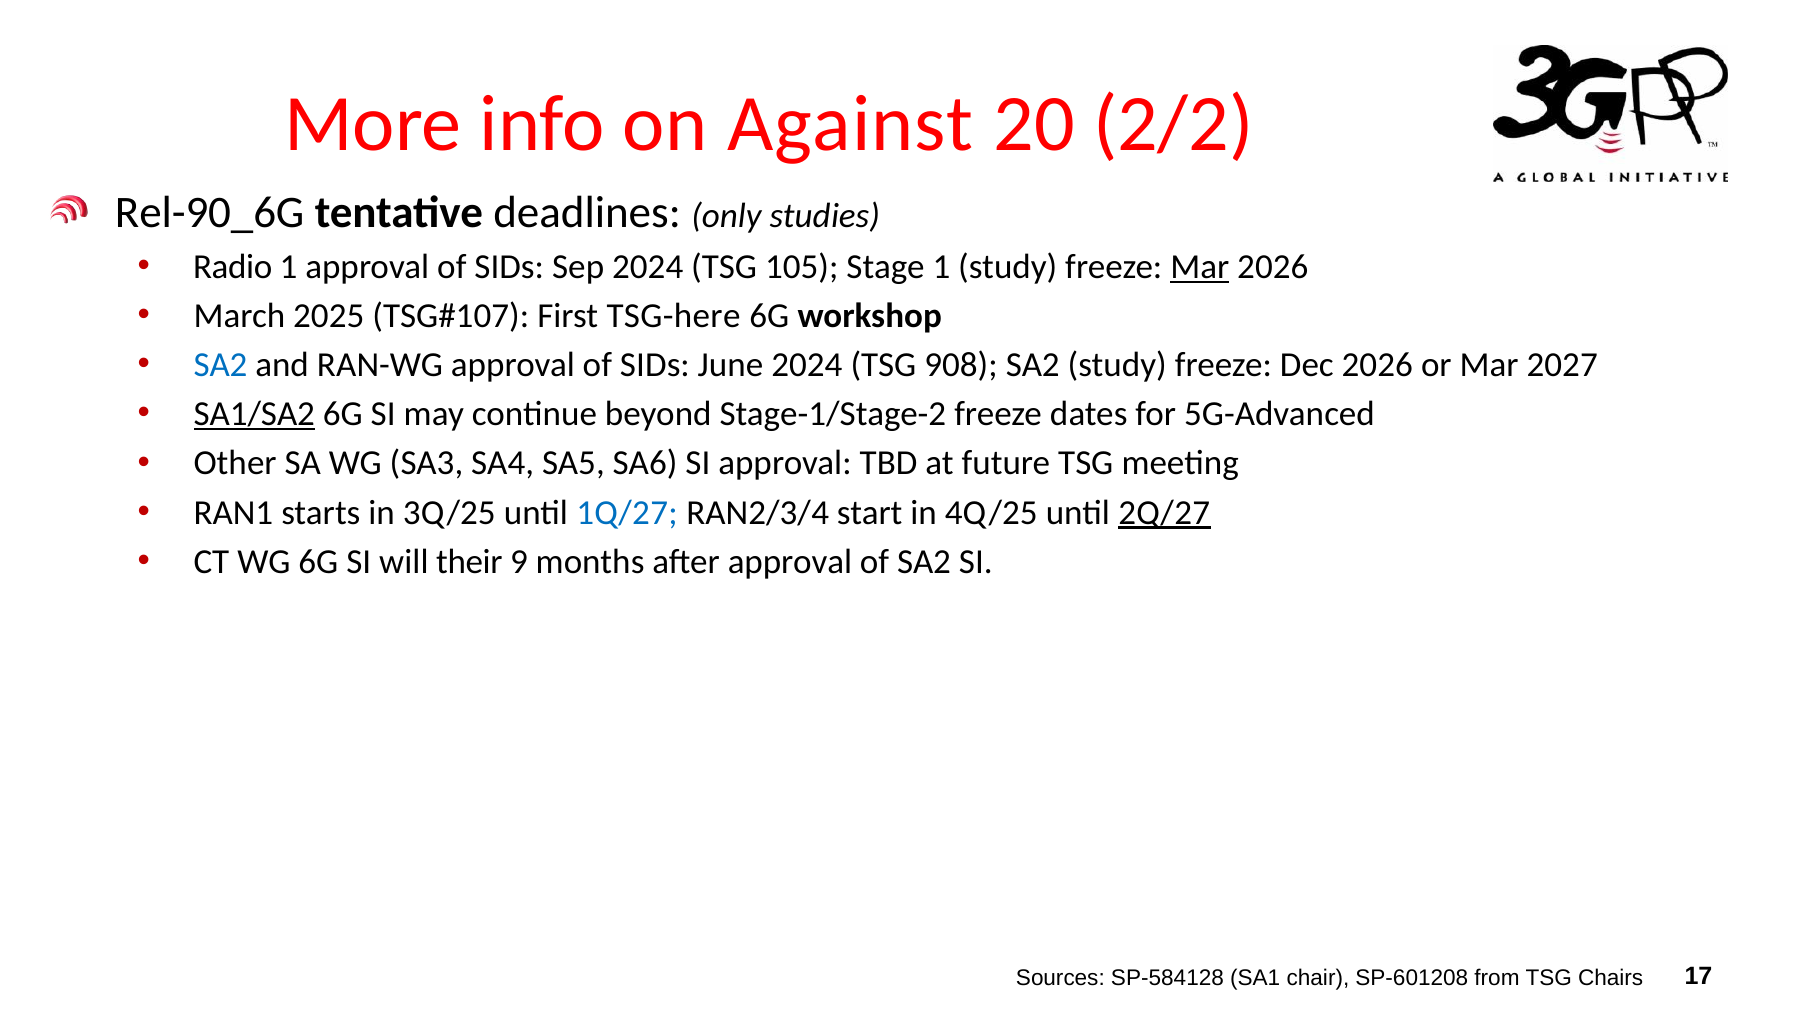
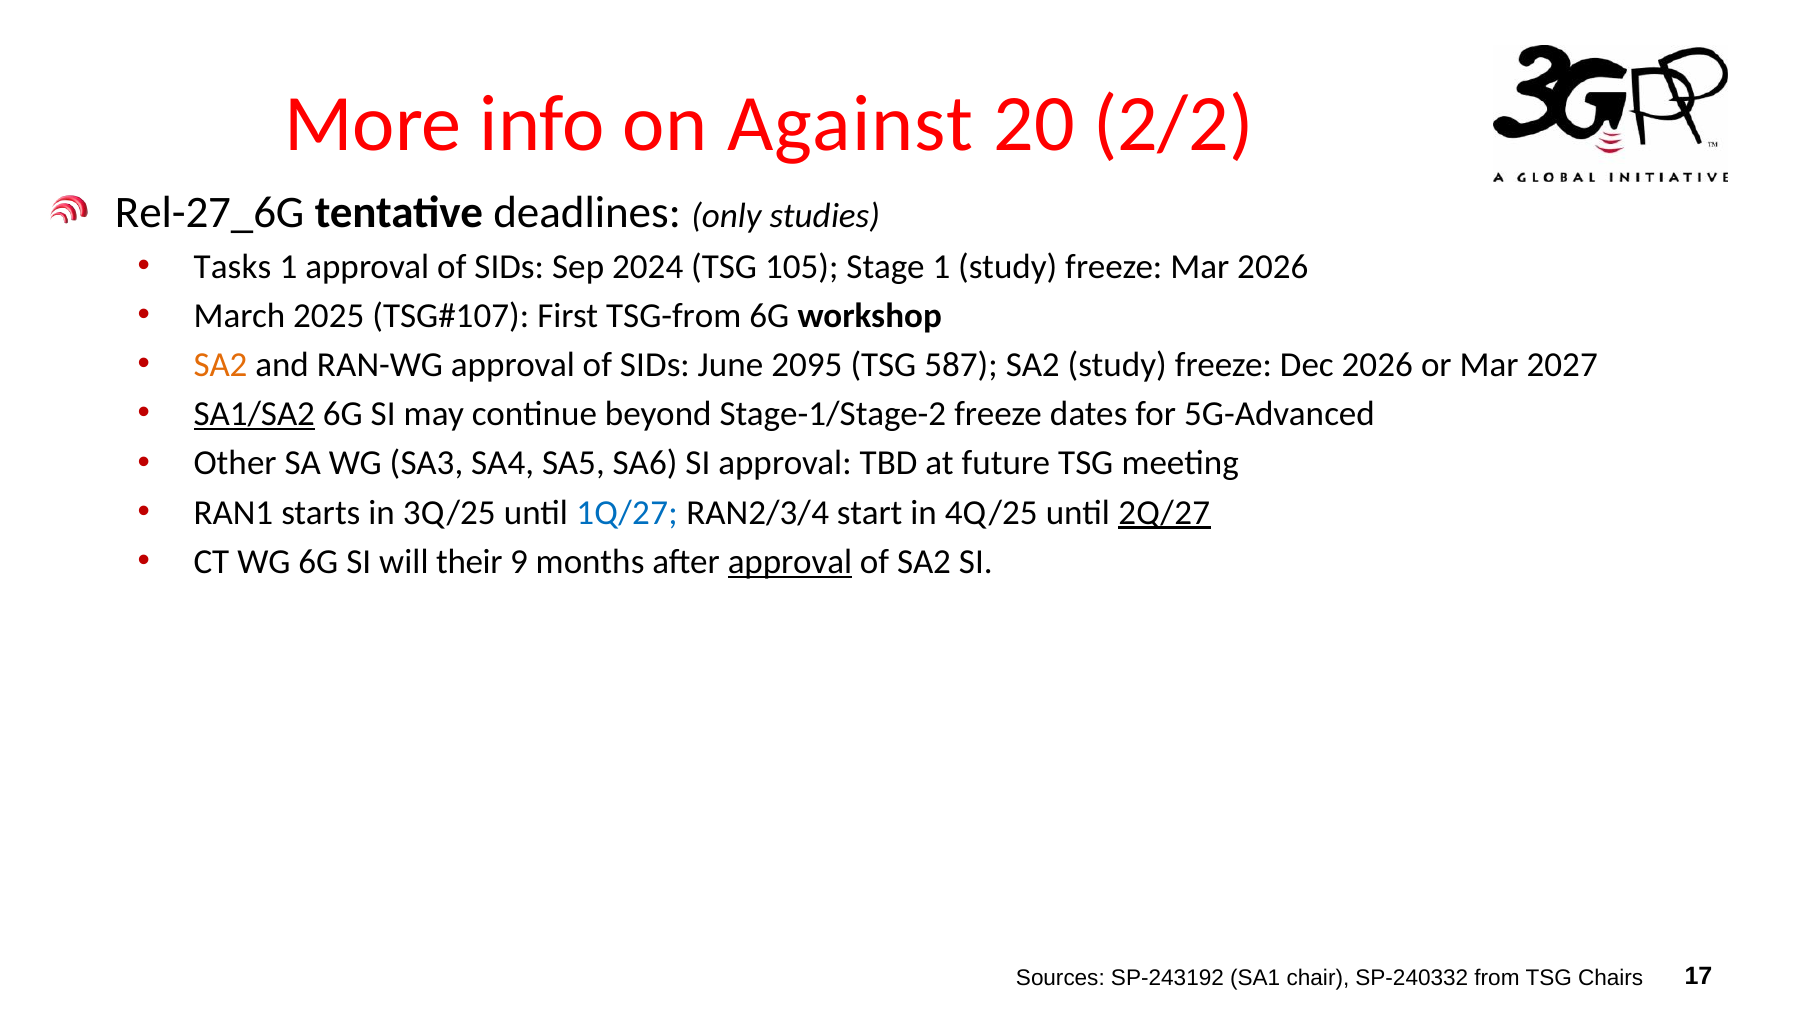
Rel-90_6G: Rel-90_6G -> Rel-27_6G (210, 213)
Radio: Radio -> Tasks (232, 267)
Mar underline: present -> none (1200, 267)
TSG-here: TSG-here -> TSG-from (674, 316)
SA2 colour: blue -> orange (221, 365)
June 2024: 2024 -> 2095 (807, 365)
908: 908 -> 587 (961, 365)
approval underline: none -> present (790, 562)
SP-584128: SP-584128 -> SP-243192 (1167, 978)
SP-601208: SP-601208 -> SP-240332 (1412, 978)
